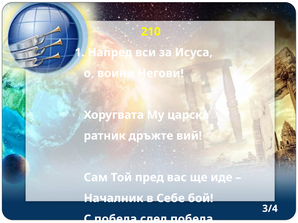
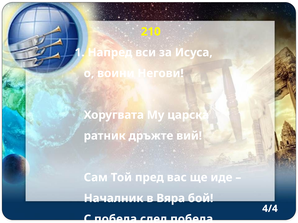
Себе: Себе -> Вяра (171, 199)
3/4: 3/4 -> 4/4 (270, 209)
